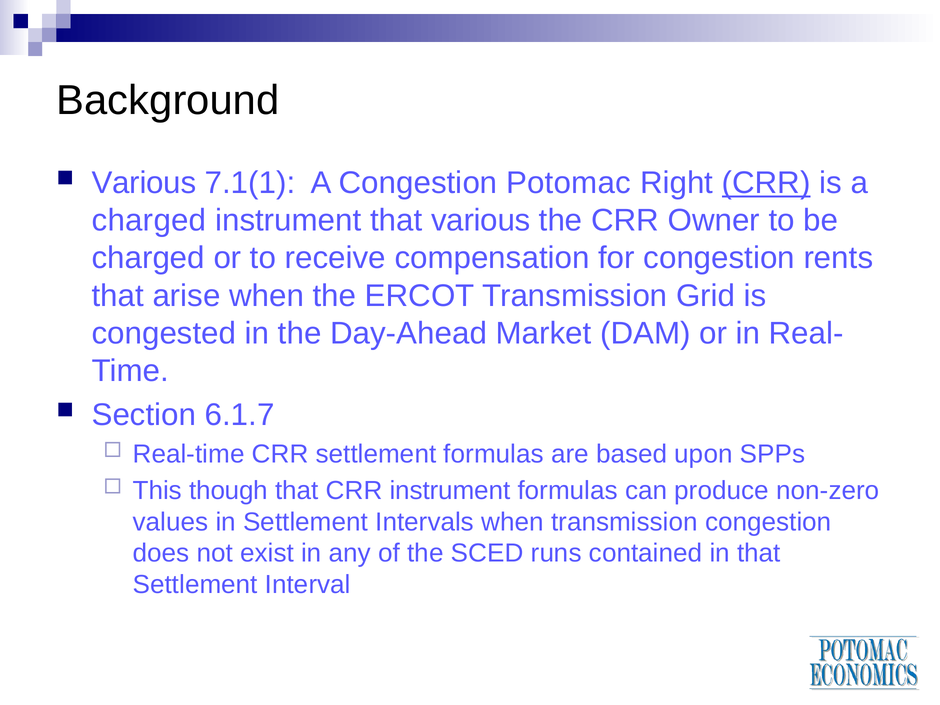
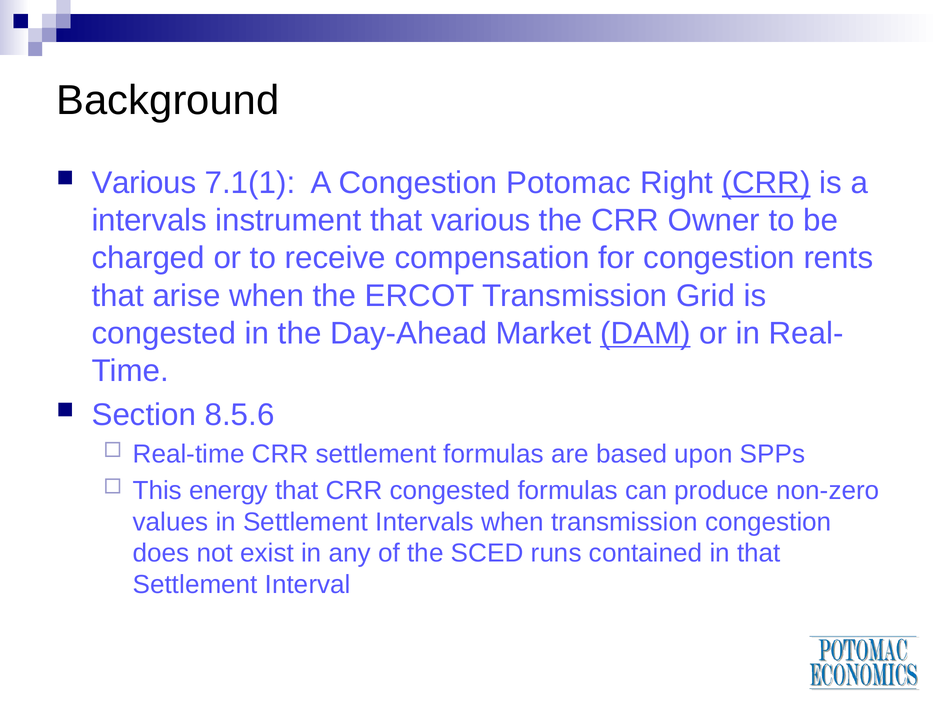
charged: charged -> intervals (149, 220)
DAM underline: none -> present (645, 333)
6.1.7: 6.1.7 -> 8.5.6 (240, 415)
though: though -> energy (229, 491)
CRR instrument: instrument -> congested (450, 491)
